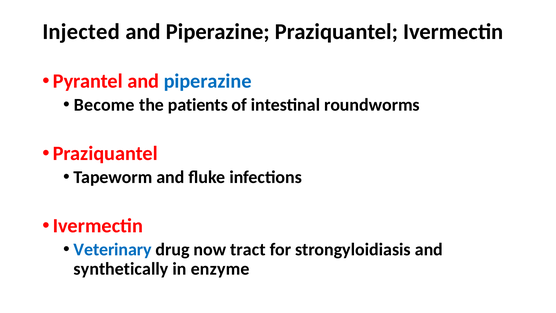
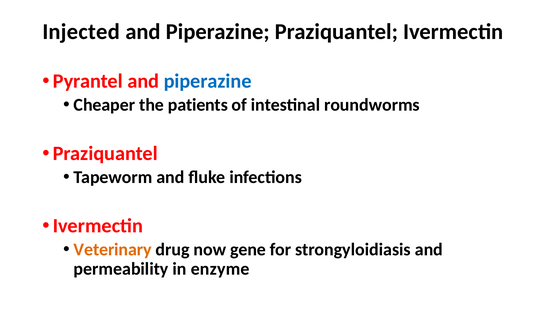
Become: Become -> Cheaper (104, 105)
Veterinary colour: blue -> orange (113, 249)
tract: tract -> gene (248, 249)
synthetically: synthetically -> permeability (121, 269)
